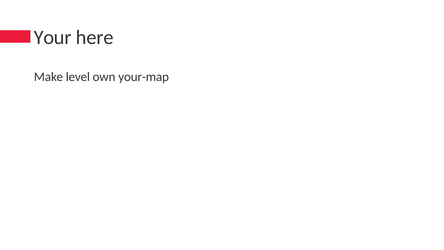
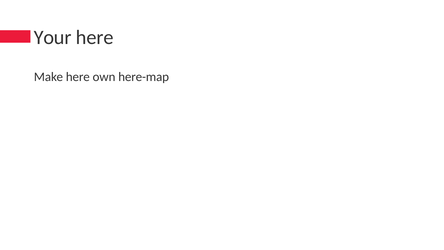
Make level: level -> here (78, 77)
your-map: your-map -> here-map (144, 77)
